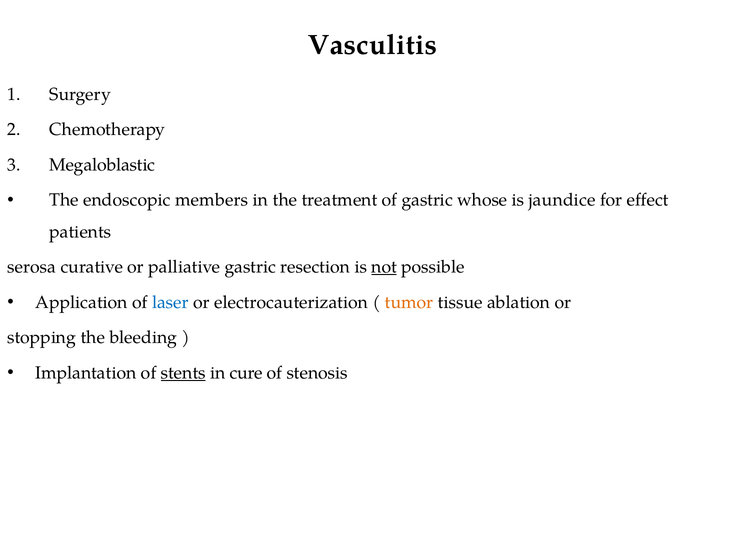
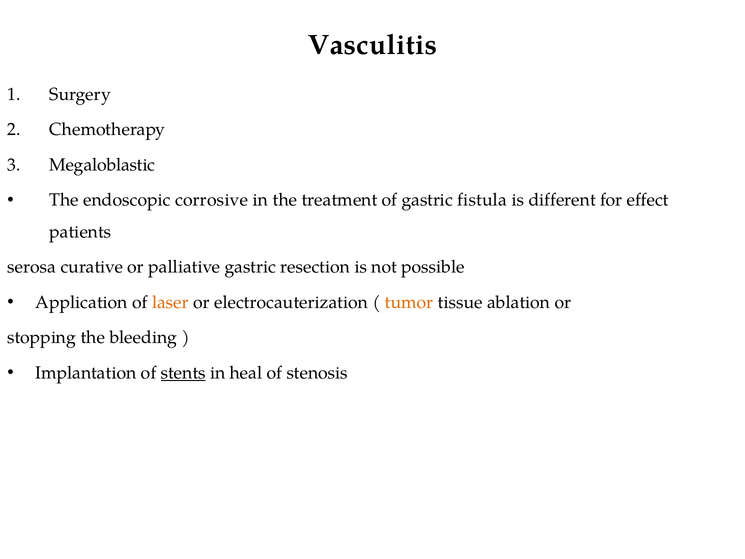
members: members -> corrosive (212, 200)
whose: whose -> fistula (482, 200)
jaundice: jaundice -> different (562, 200)
not underline: present -> none (384, 267)
laser colour: blue -> orange (170, 302)
cure: cure -> heal (246, 373)
